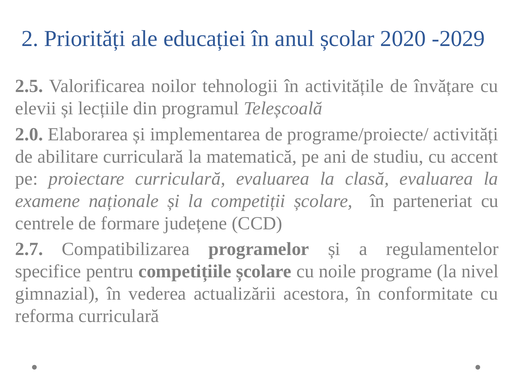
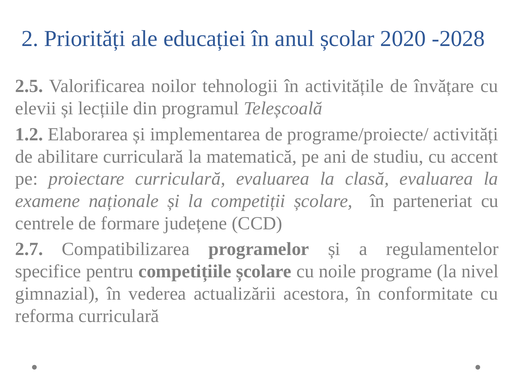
-2029: -2029 -> -2028 (458, 39)
2.0: 2.0 -> 1.2 (29, 135)
